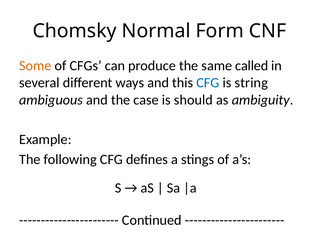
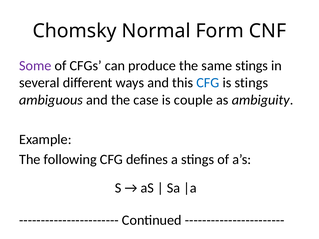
Some colour: orange -> purple (35, 66)
same called: called -> stings (252, 66)
is string: string -> stings (251, 83)
should: should -> couple (193, 100)
